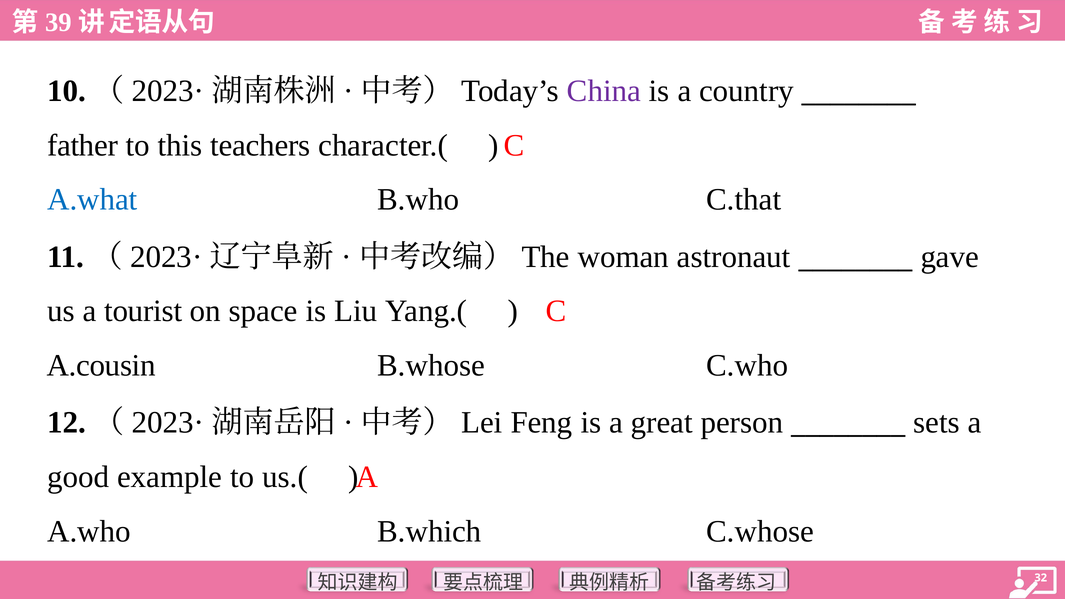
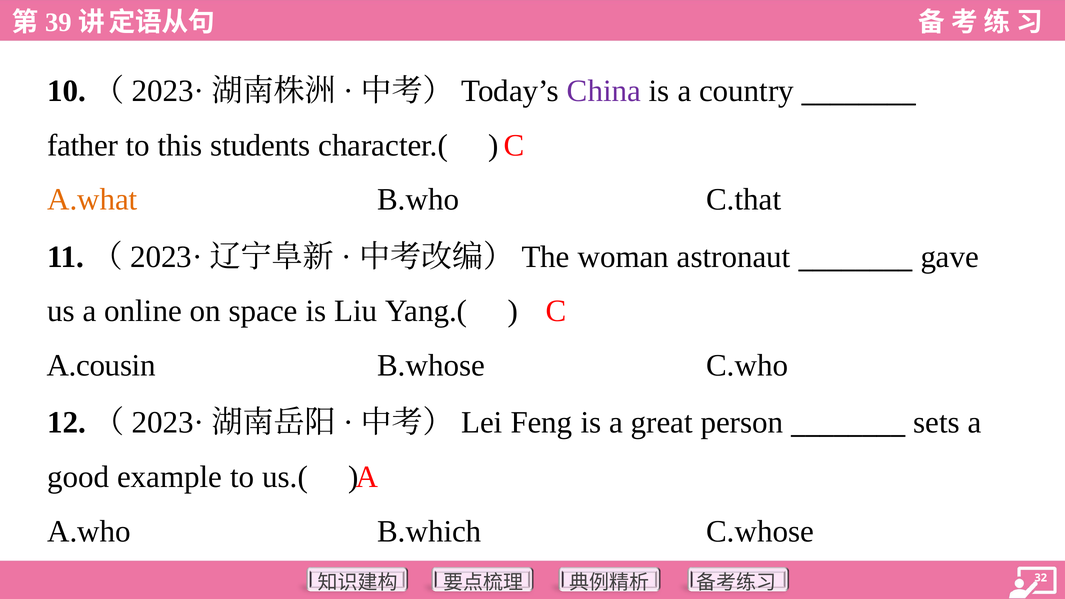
teachers: teachers -> students (260, 146)
A.what colour: blue -> orange (92, 200)
tourist: tourist -> online (143, 311)
